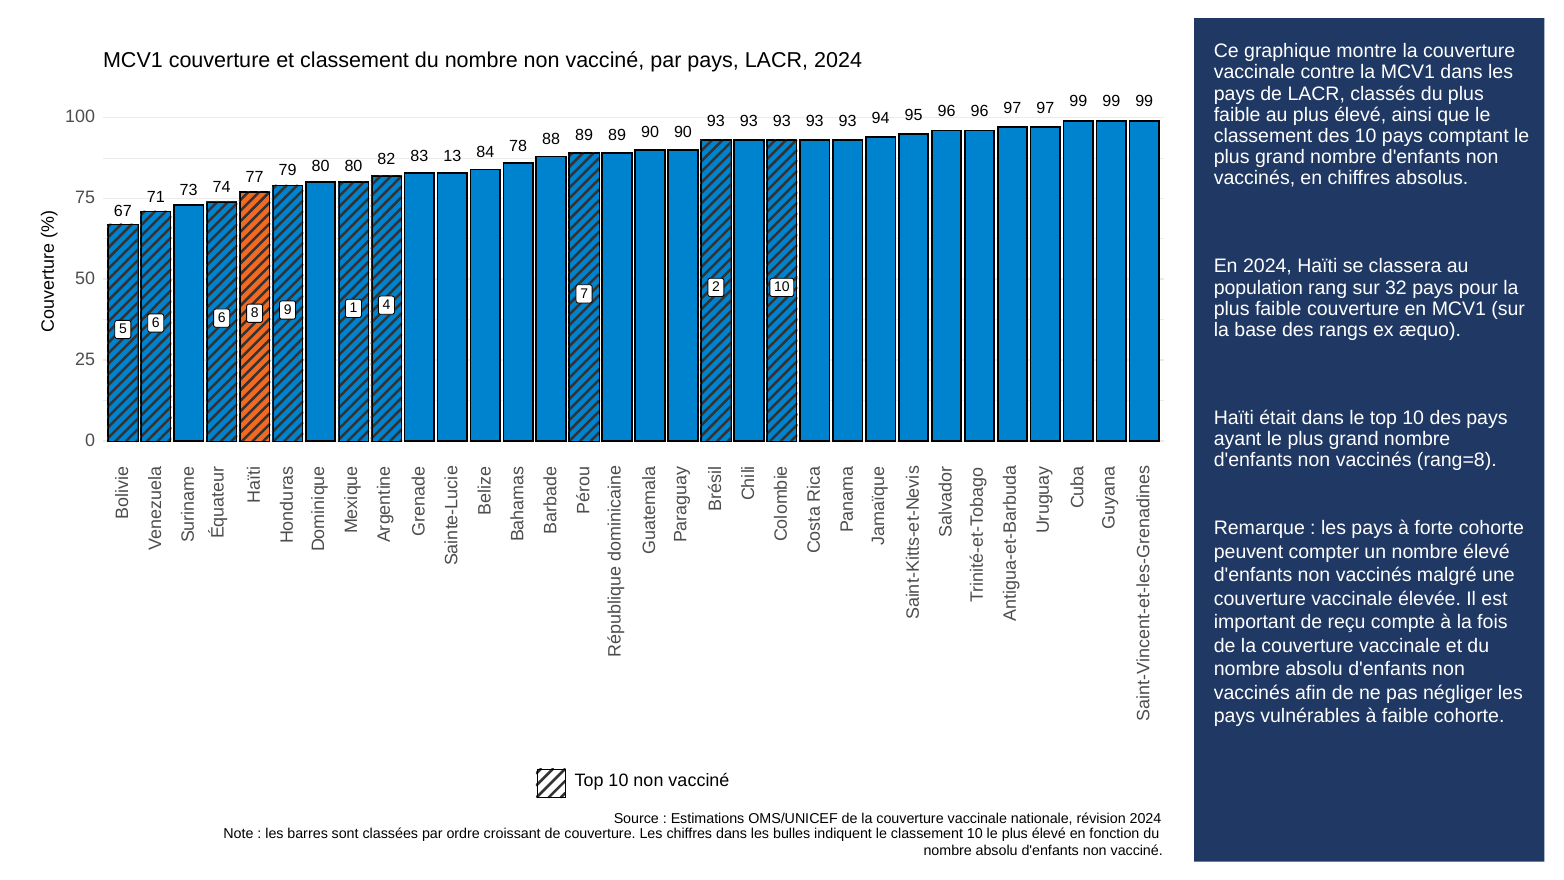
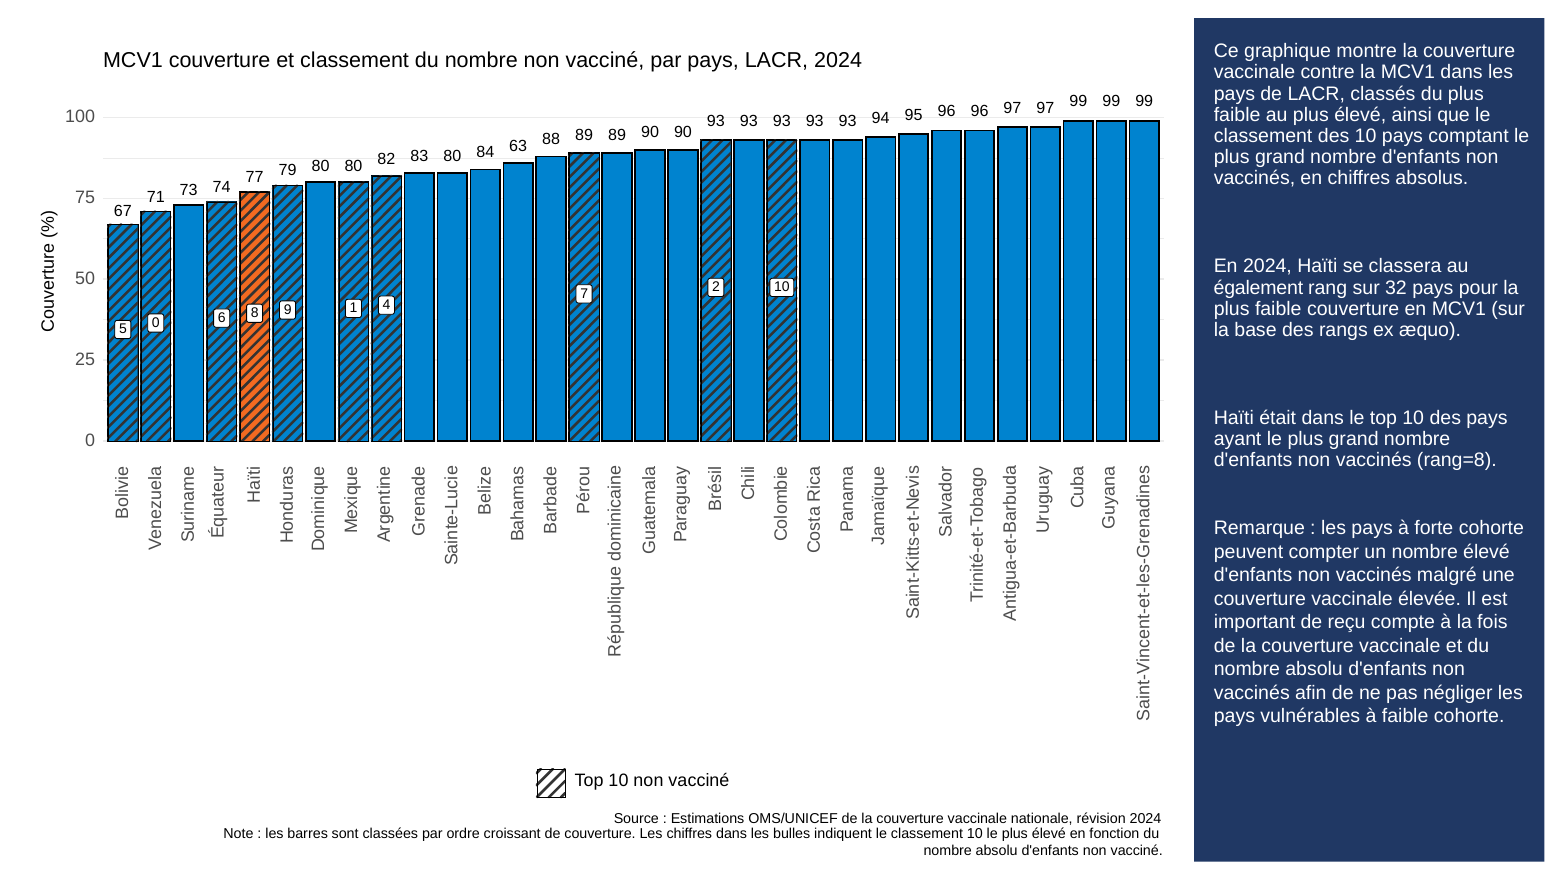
78: 78 -> 63 (518, 146)
82 13: 13 -> 80 (452, 156)
population: population -> également (1258, 288)
5 6: 6 -> 0 (156, 322)
